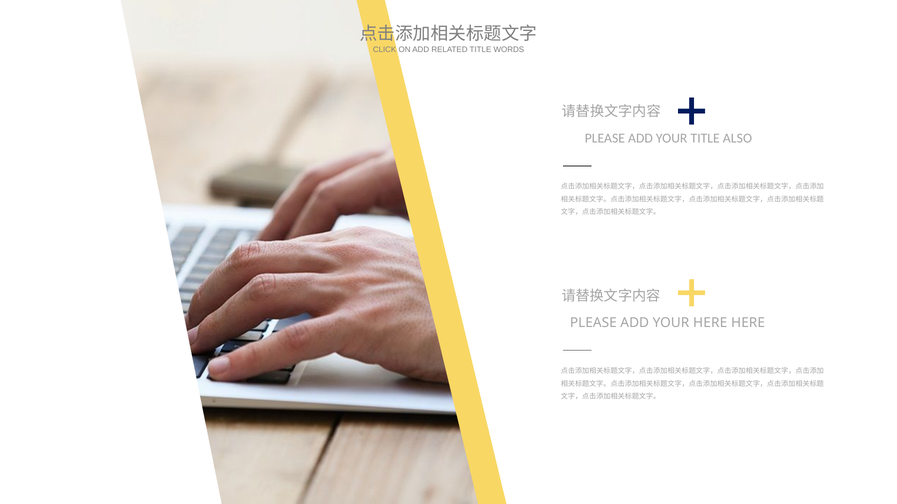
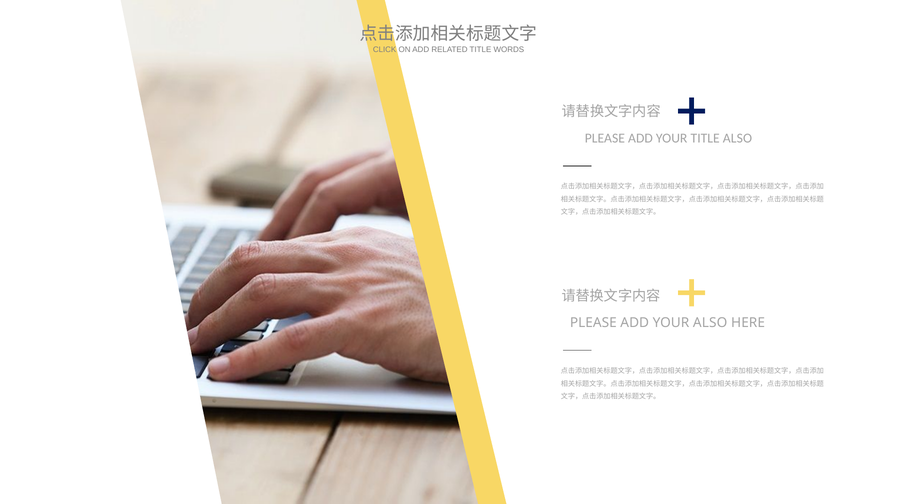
YOUR HERE: HERE -> ALSO (710, 323)
